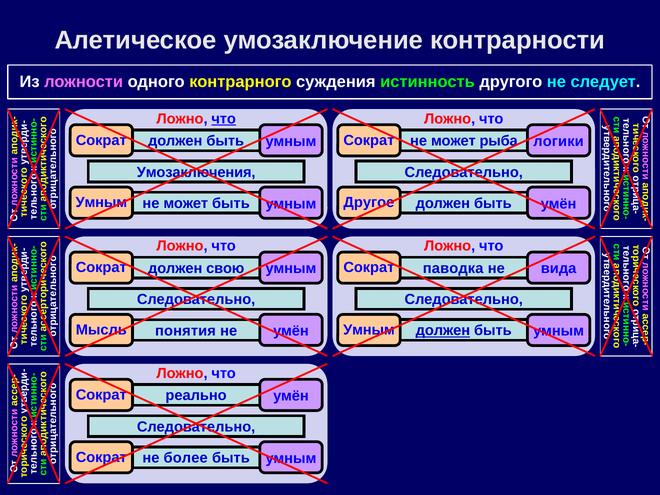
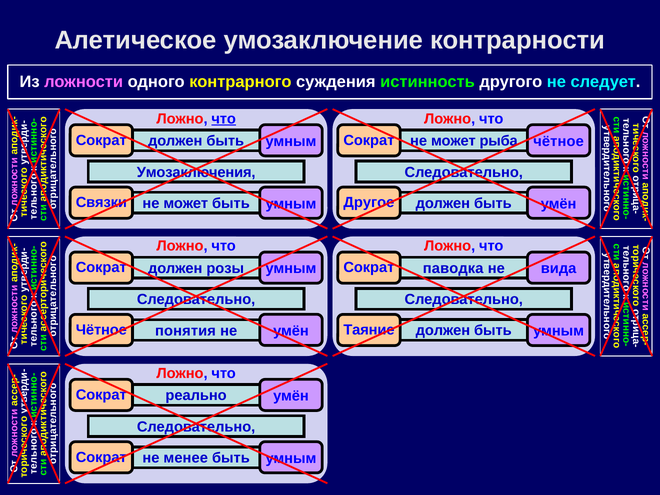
логики: логики -> чётное (559, 141)
Умным: Умным -> Связки (101, 203)
свою: свою -> розы (225, 268)
Мысль: Мысль -> Чётное (101, 330)
Умным: Умным -> Таяние (369, 330)
должен underline: present -> none (443, 331)
более: более -> менее (186, 458)
